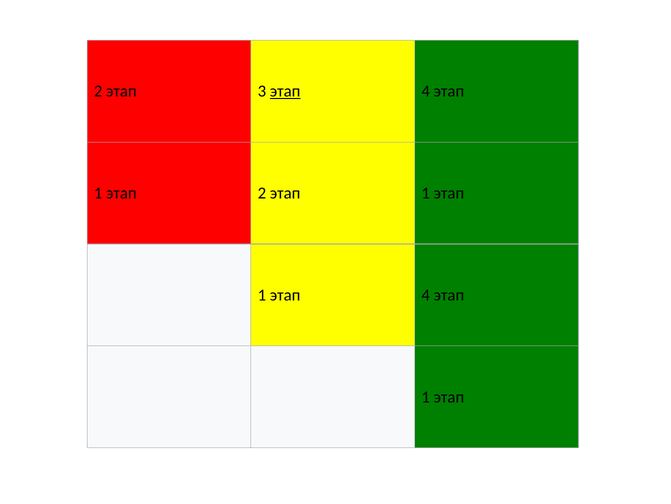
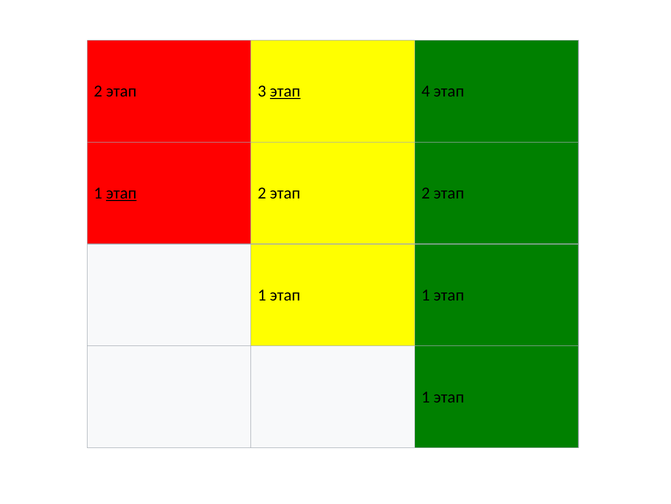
этап underline: none -> present (121, 193)
2 этап 1: 1 -> 2 (426, 193)
4: 4 -> 1 (426, 295)
